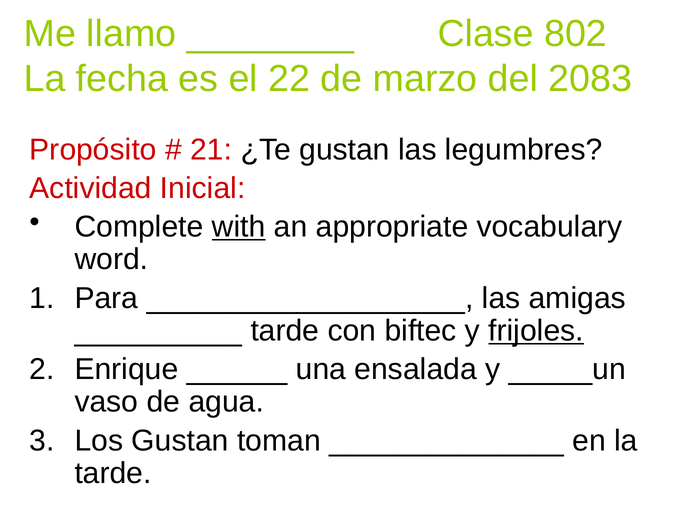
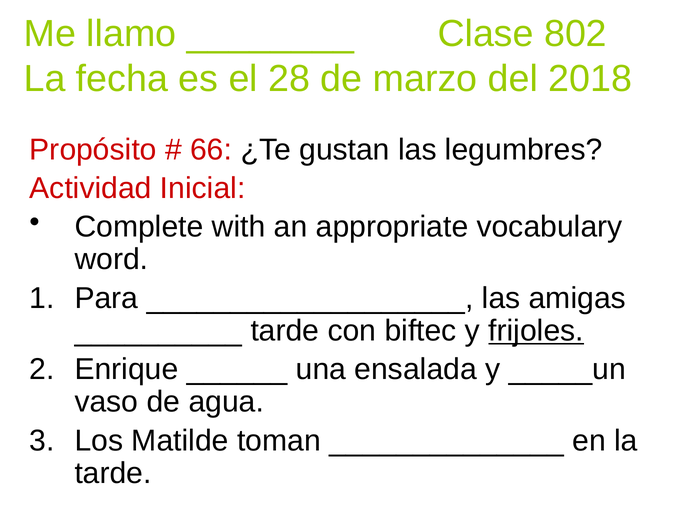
22: 22 -> 28 (289, 79)
2083: 2083 -> 2018 (590, 79)
21: 21 -> 66 (211, 149)
with underline: present -> none (239, 227)
Los Gustan: Gustan -> Matilde (180, 440)
